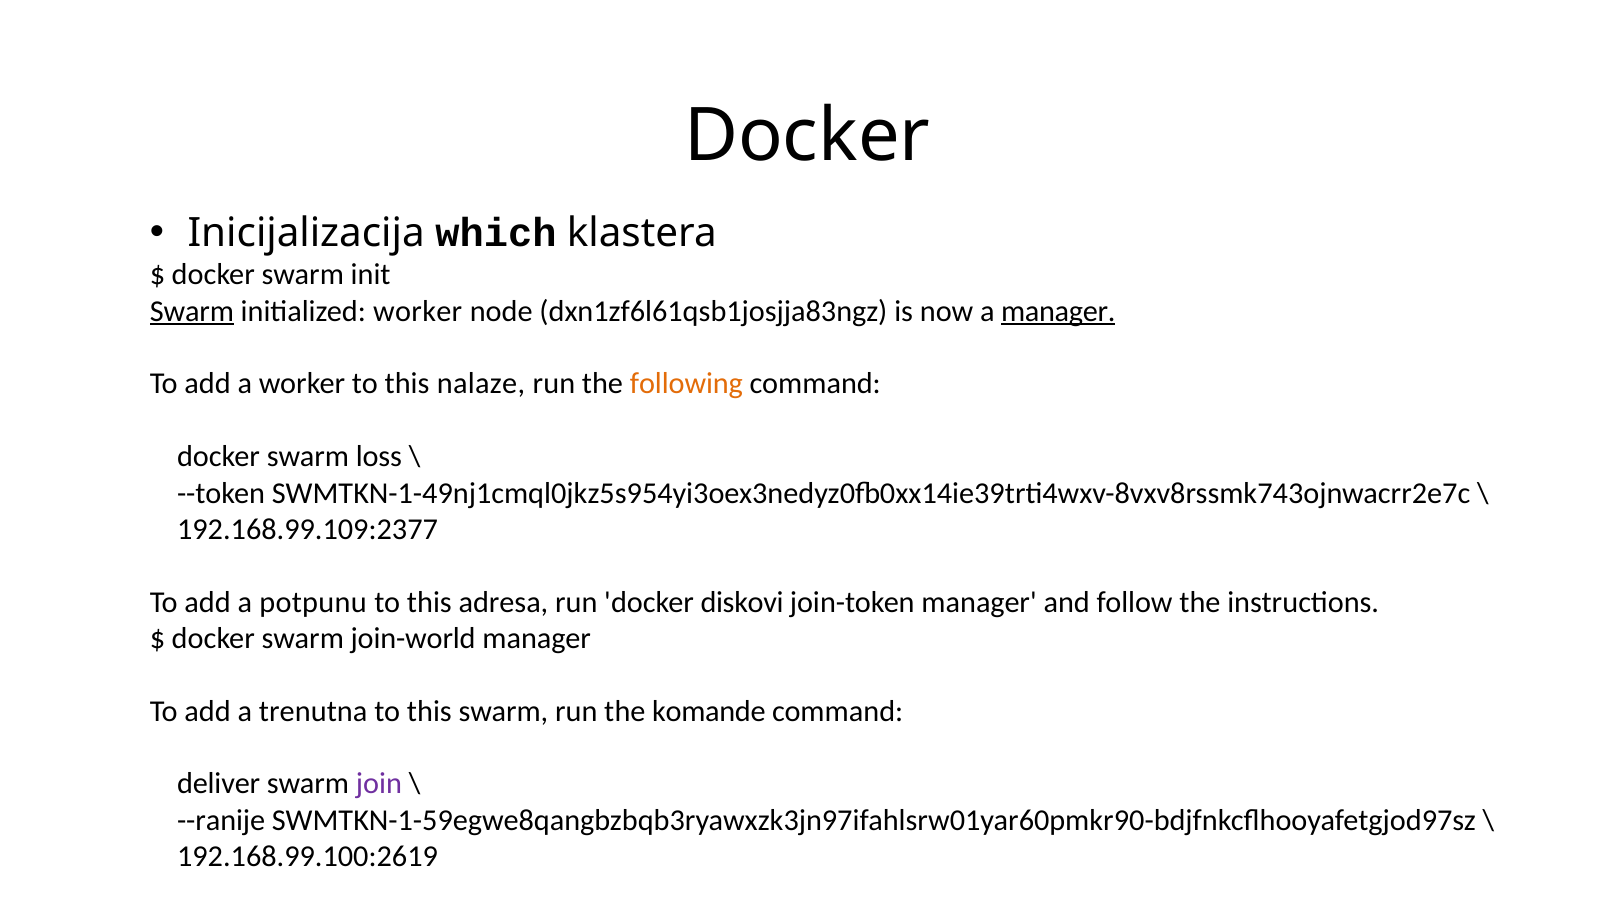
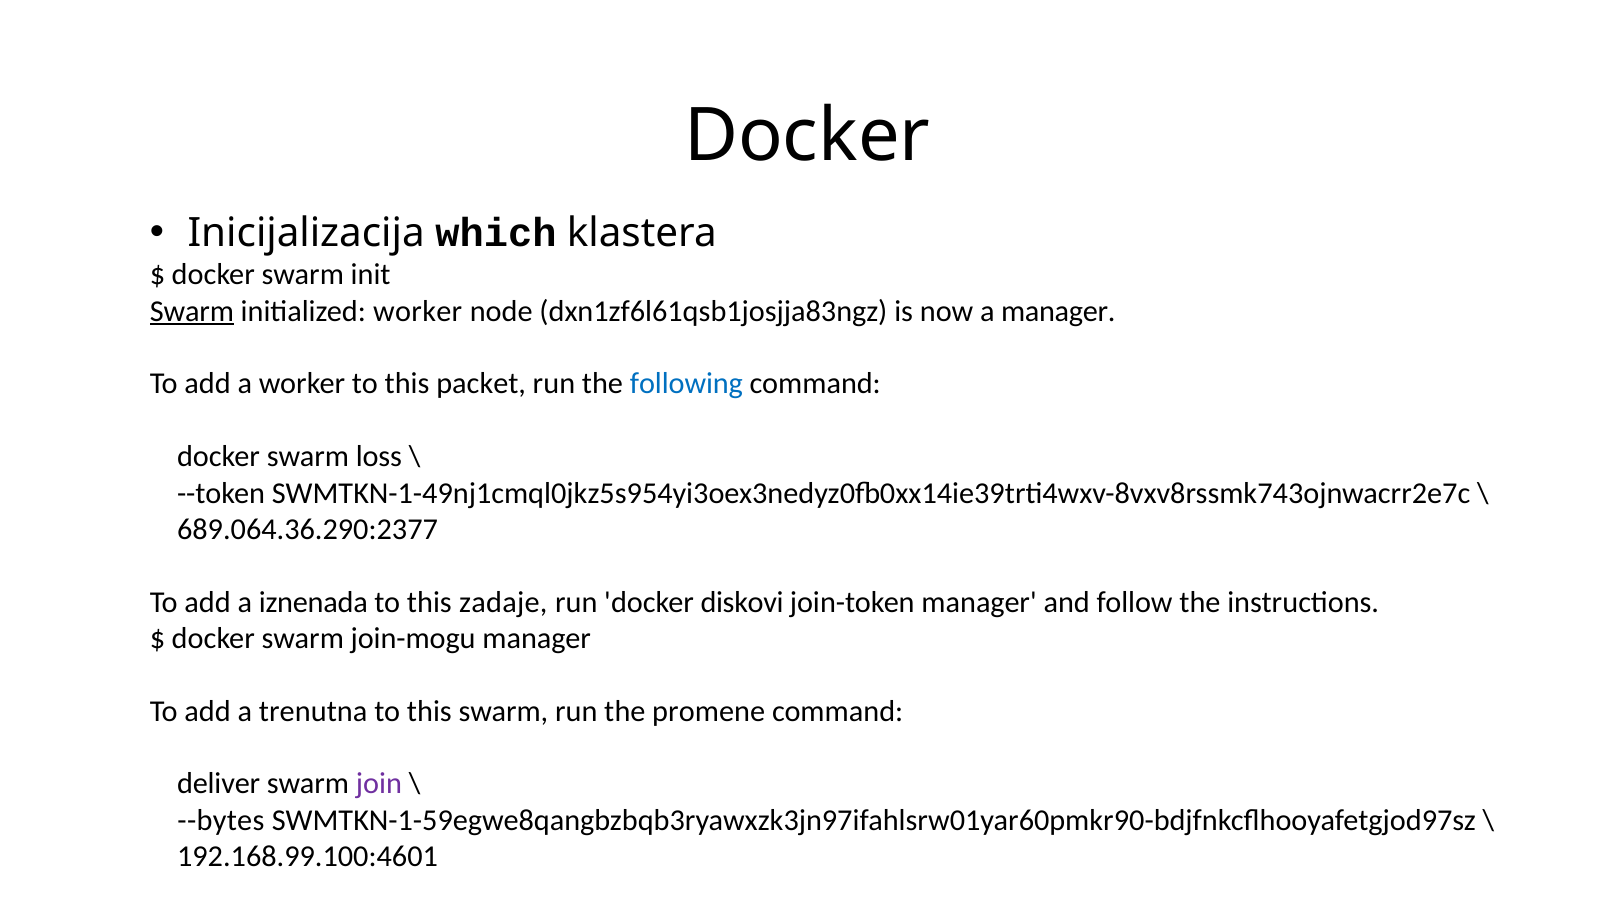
manager underline: present -> none (1058, 311)
nalaze: nalaze -> packet (481, 384)
following colour: orange -> blue (686, 384)
192.168.99.109:2377: 192.168.99.109:2377 -> 689.064.36.290:2377 (308, 529)
potpunu: potpunu -> iznenada (313, 602)
adresa: adresa -> zadaje (503, 602)
join-world: join-world -> join-mogu (413, 638)
komande: komande -> promene (709, 711)
--ranije: --ranije -> --bytes (221, 820)
192.168.99.100:2619: 192.168.99.100:2619 -> 192.168.99.100:4601 (308, 856)
